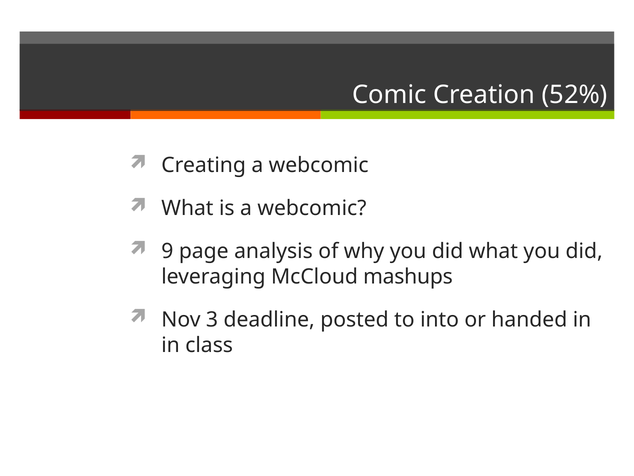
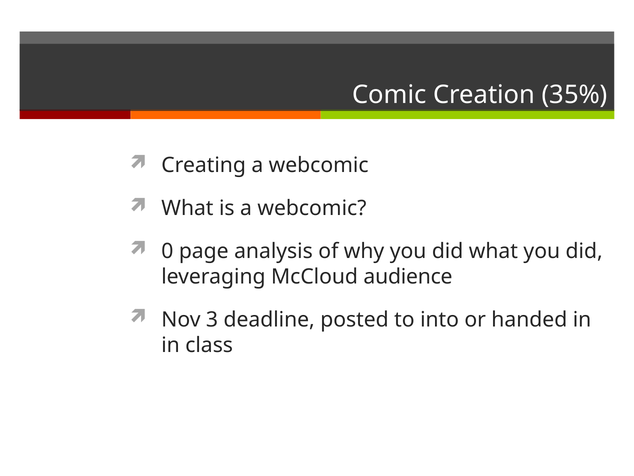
52%: 52% -> 35% (575, 95)
9: 9 -> 0 (167, 251)
mashups: mashups -> audience (408, 277)
